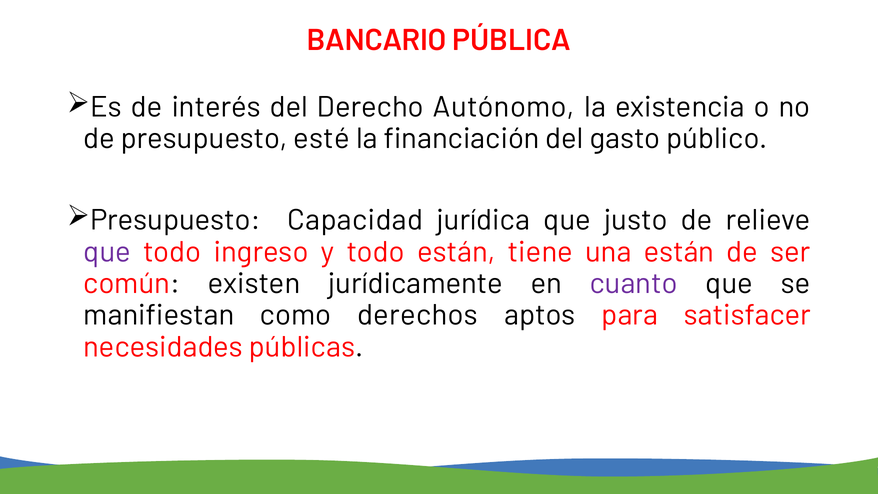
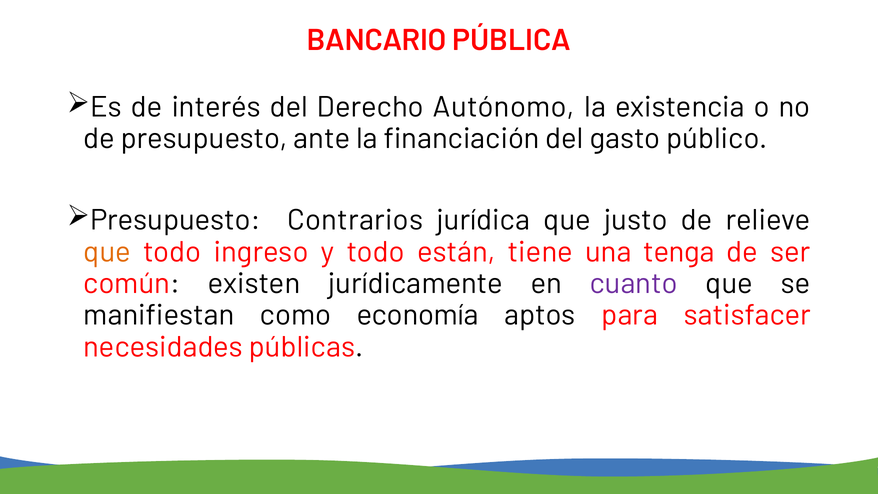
esté: esté -> ante (322, 139)
Capacidad: Capacidad -> Contrarios (355, 220)
que colour: purple -> orange (107, 252)
una están: están -> tenga (679, 252)
derechos: derechos -> economía (418, 315)
